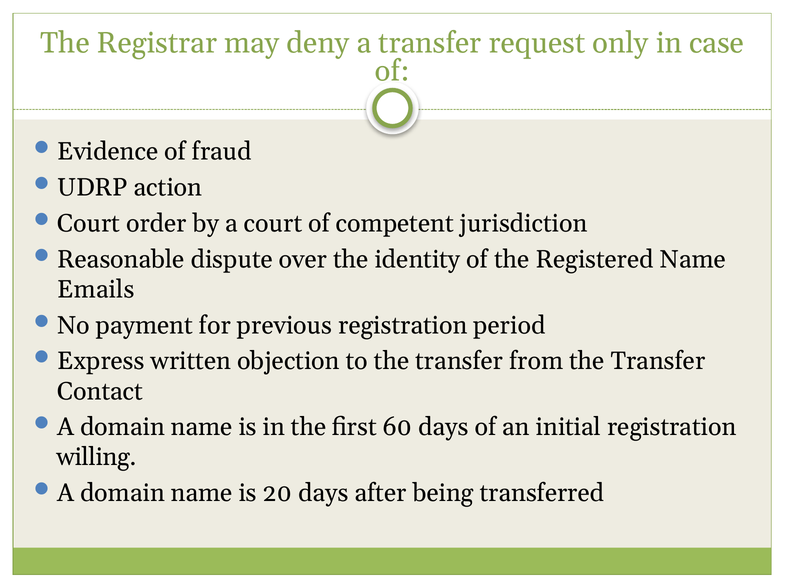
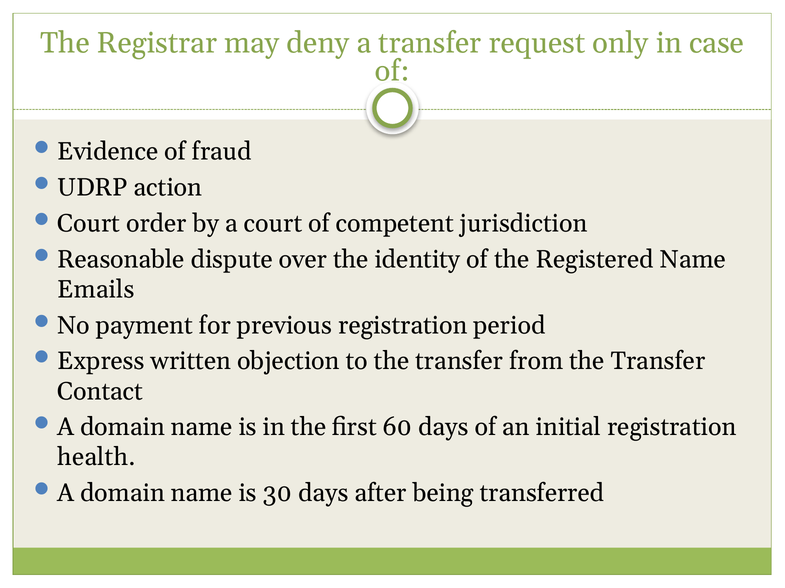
willing: willing -> health (96, 458)
20: 20 -> 30 (277, 494)
